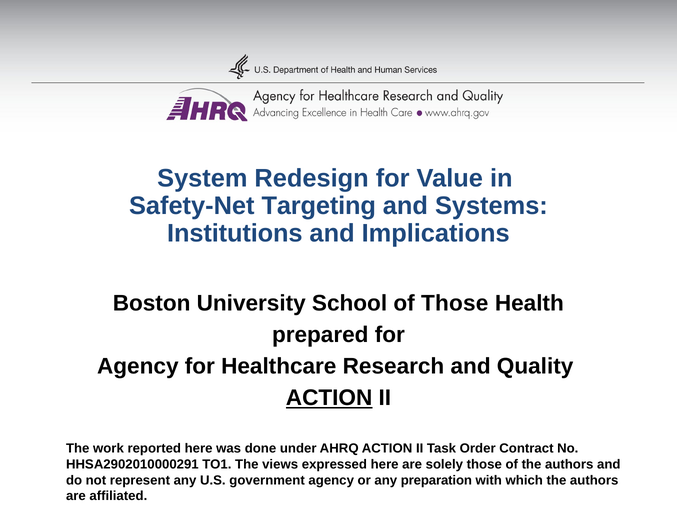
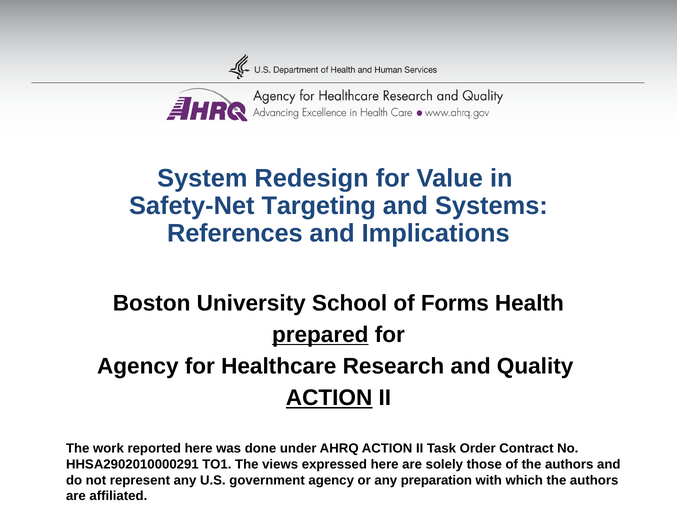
Institutions: Institutions -> References (235, 233)
of Those: Those -> Forms (455, 303)
prepared underline: none -> present (320, 335)
